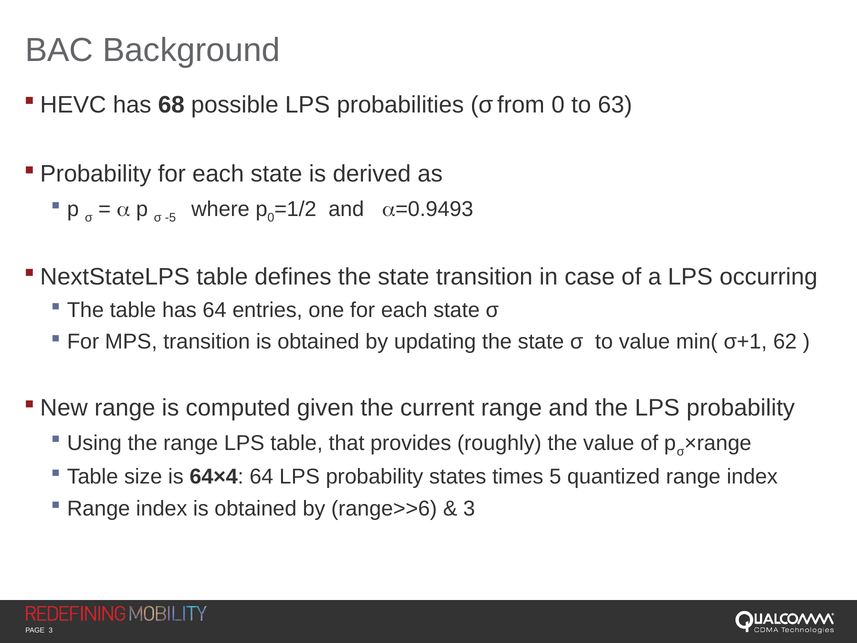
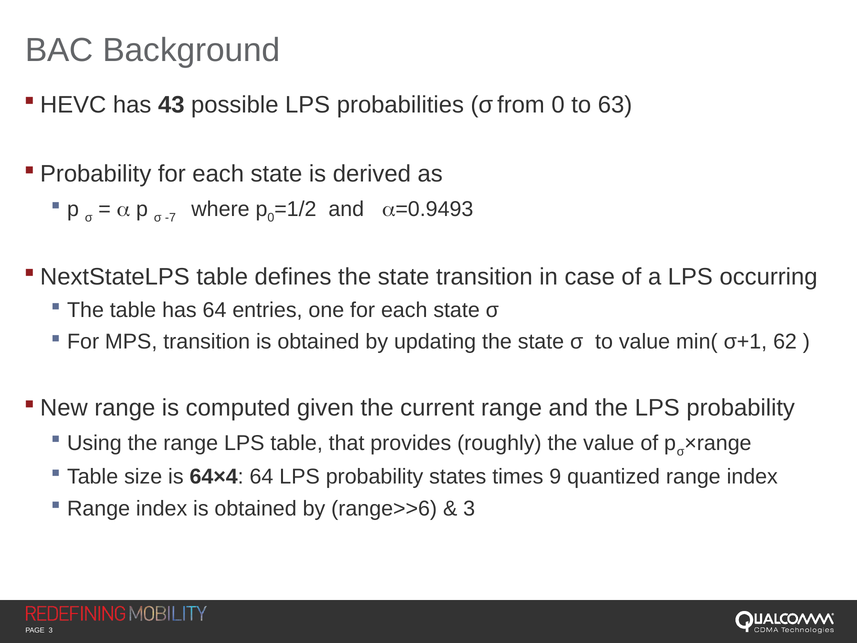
68: 68 -> 43 (171, 105)
-5: -5 -> -7 (170, 217)
5: 5 -> 9 (555, 476)
